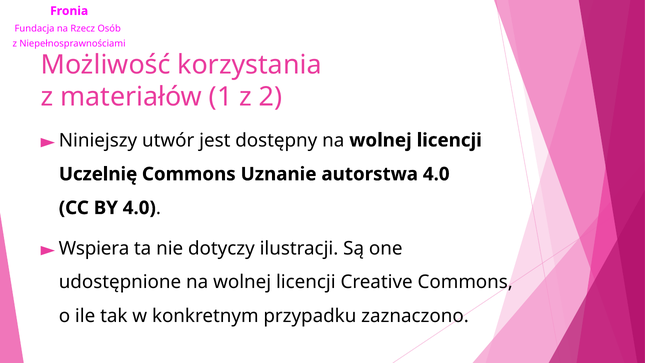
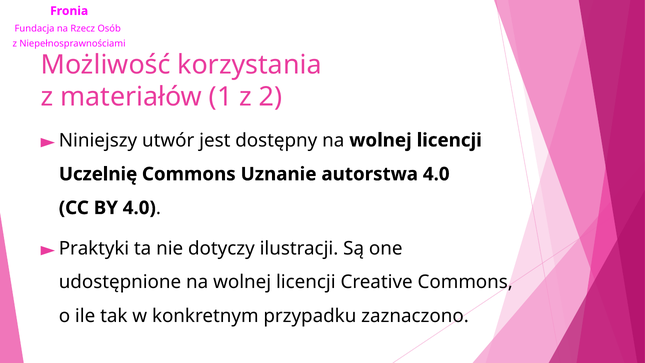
Wspiera: Wspiera -> Praktyki (94, 248)
